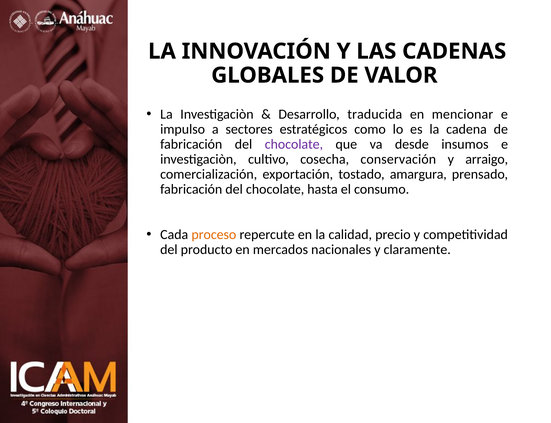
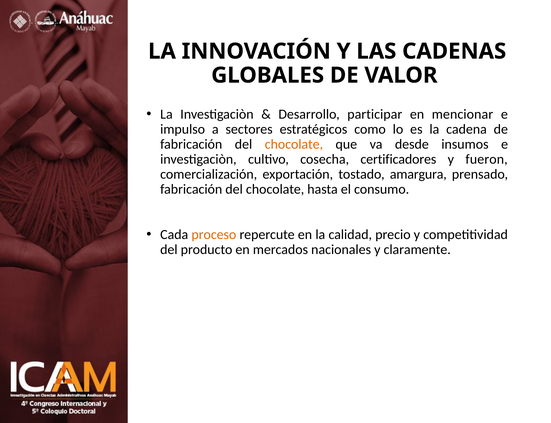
traducida: traducida -> participar (375, 114)
chocolate colour: purple -> orange (294, 144)
conservación: conservación -> certificadores (398, 159)
arraigo: arraigo -> fueron (487, 159)
